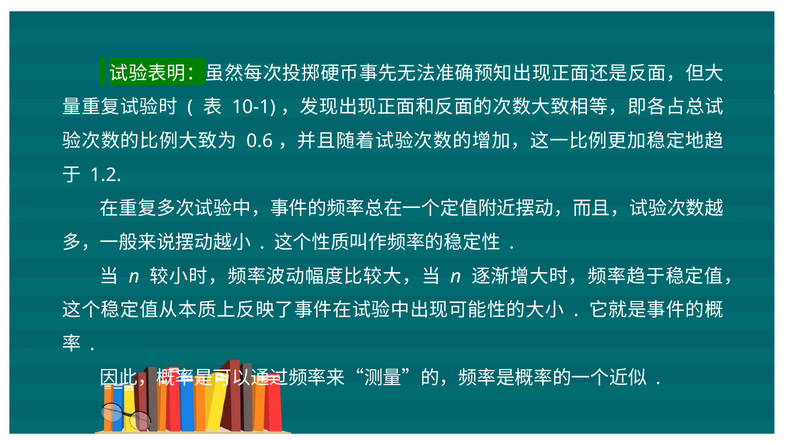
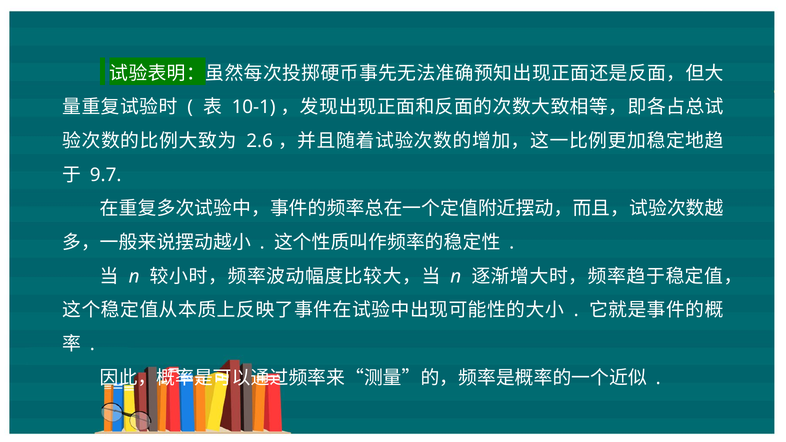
0.6: 0.6 -> 2.6 (260, 141)
1.2: 1.2 -> 9.7 (106, 175)
